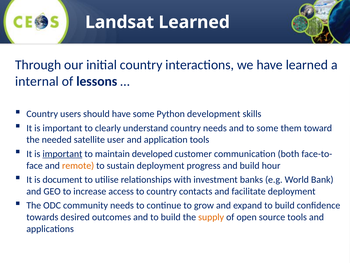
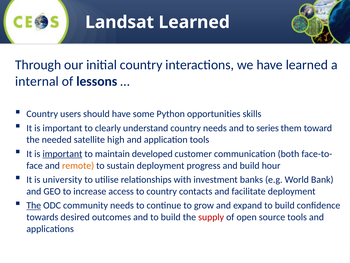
development: development -> opportunities (214, 114)
to some: some -> series (268, 128)
user: user -> high (116, 139)
document: document -> university (62, 179)
The underline: none -> present (34, 205)
supply colour: orange -> red (211, 217)
